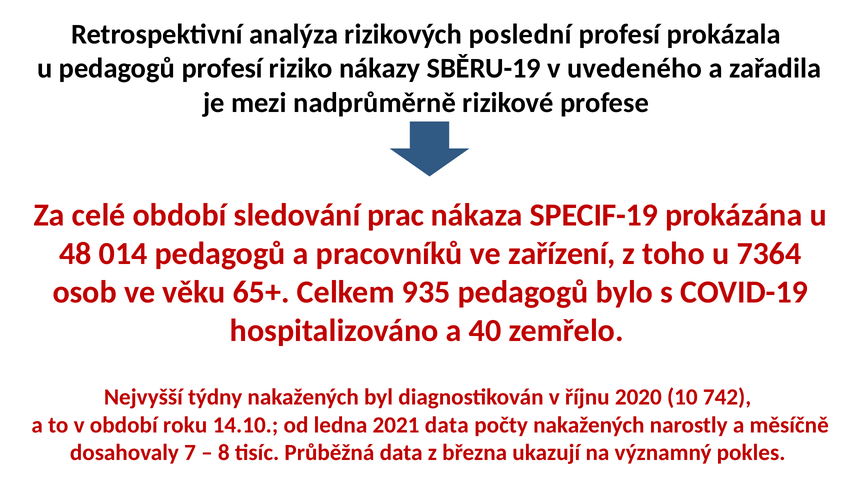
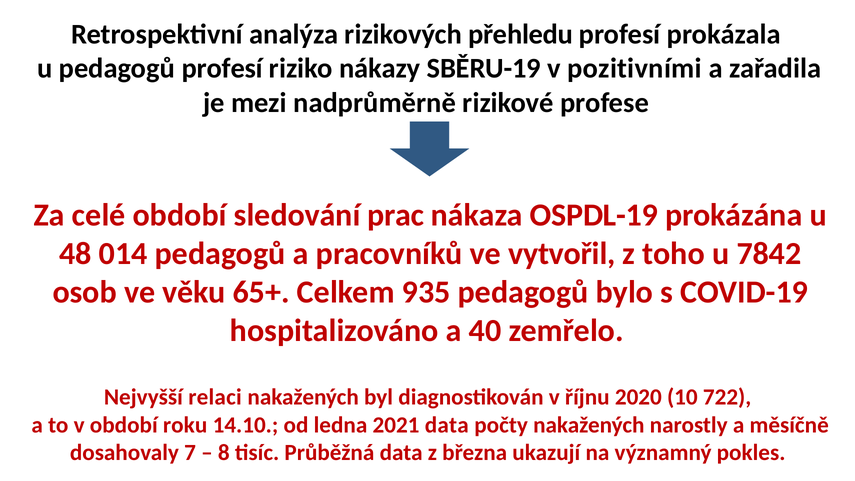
poslední: poslední -> přehledu (521, 34)
uvedeného: uvedeného -> pozitivními (635, 68)
SPECIF-19: SPECIF-19 -> OSPDL-19 (594, 215)
zařízení: zařízení -> vytvořil (562, 254)
7364: 7364 -> 7842 (769, 254)
týdny: týdny -> relaci (215, 397)
742: 742 -> 722 (727, 397)
